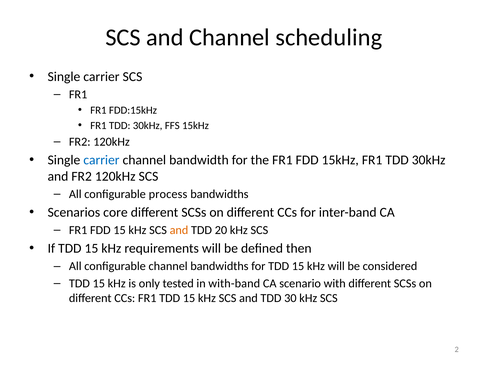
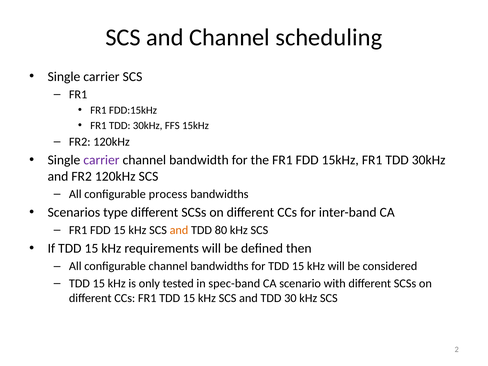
carrier colour: blue -> purple (101, 160)
core: core -> type (116, 212)
20: 20 -> 80 (221, 230)
with-band: with-band -> spec-band (234, 283)
